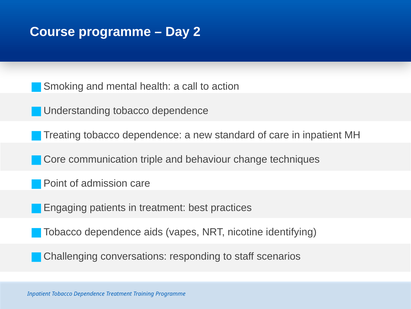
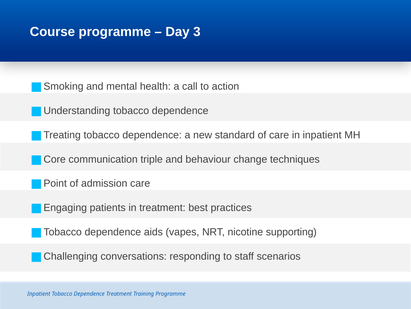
2: 2 -> 3 (197, 32)
identifying: identifying -> supporting (291, 231)
